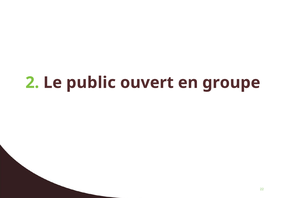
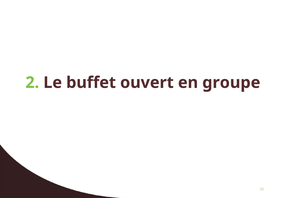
public: public -> buffet (91, 83)
